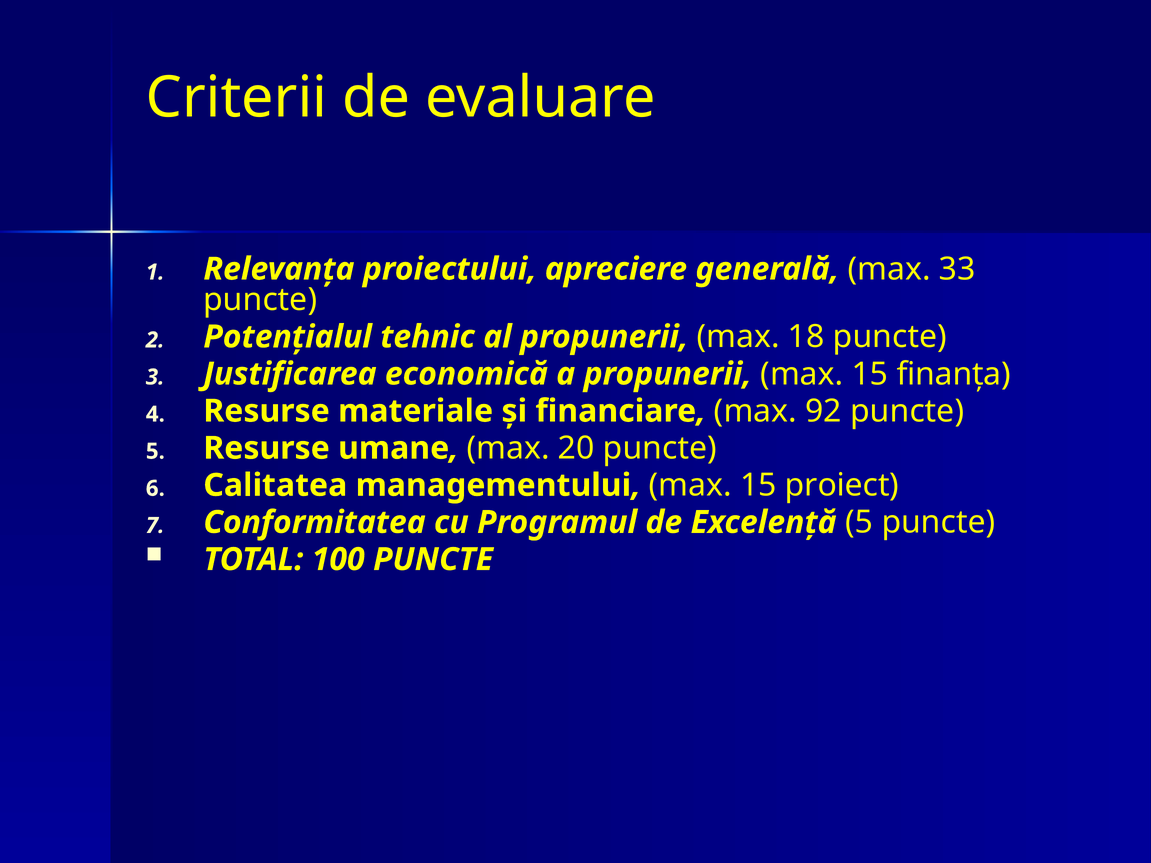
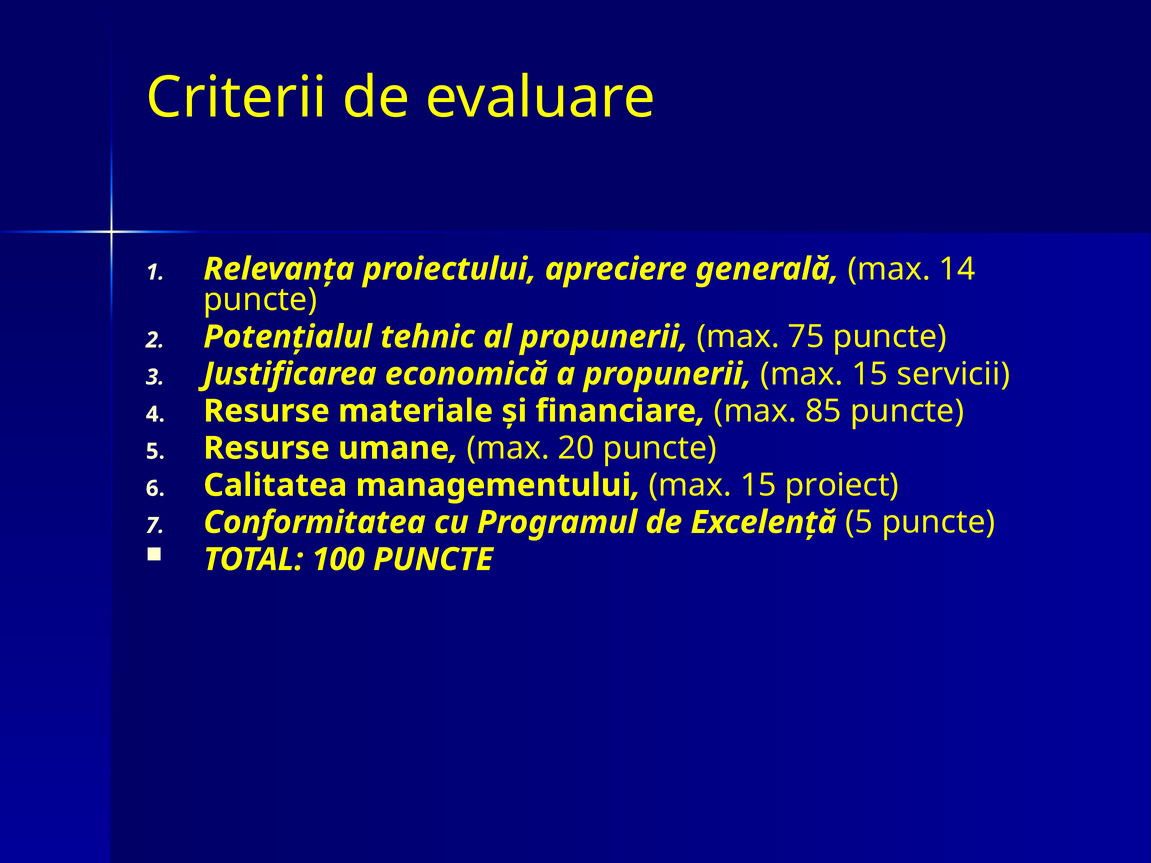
33: 33 -> 14 (957, 269)
18: 18 -> 75 (806, 337)
finanţa: finanţa -> servicii (953, 374)
92: 92 -> 85 (824, 411)
